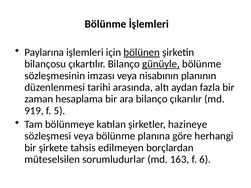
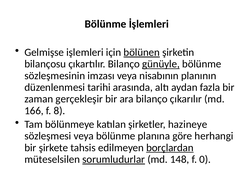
Paylarına: Paylarına -> Gelmişse (44, 52)
hesaplama: hesaplama -> gerçekleşir (79, 99)
919: 919 -> 166 (34, 111)
5: 5 -> 8 (59, 111)
borçlardan underline: none -> present (170, 148)
sorumludurlar underline: none -> present (114, 160)
163: 163 -> 148 (180, 160)
6: 6 -> 0 (205, 160)
